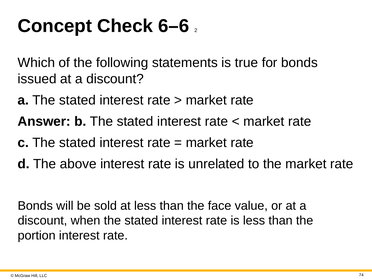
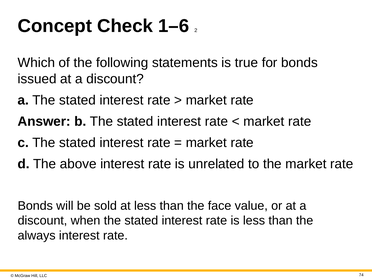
6–6: 6–6 -> 1–6 (174, 26)
portion: portion -> always (37, 235)
